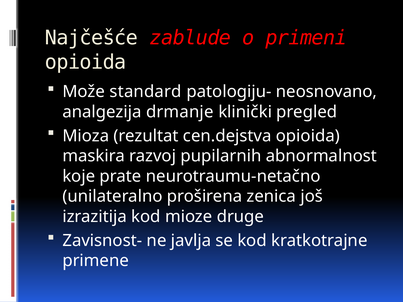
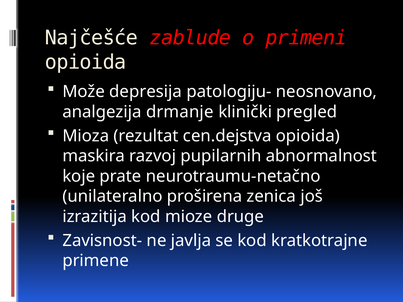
standard: standard -> depresija (146, 92)
